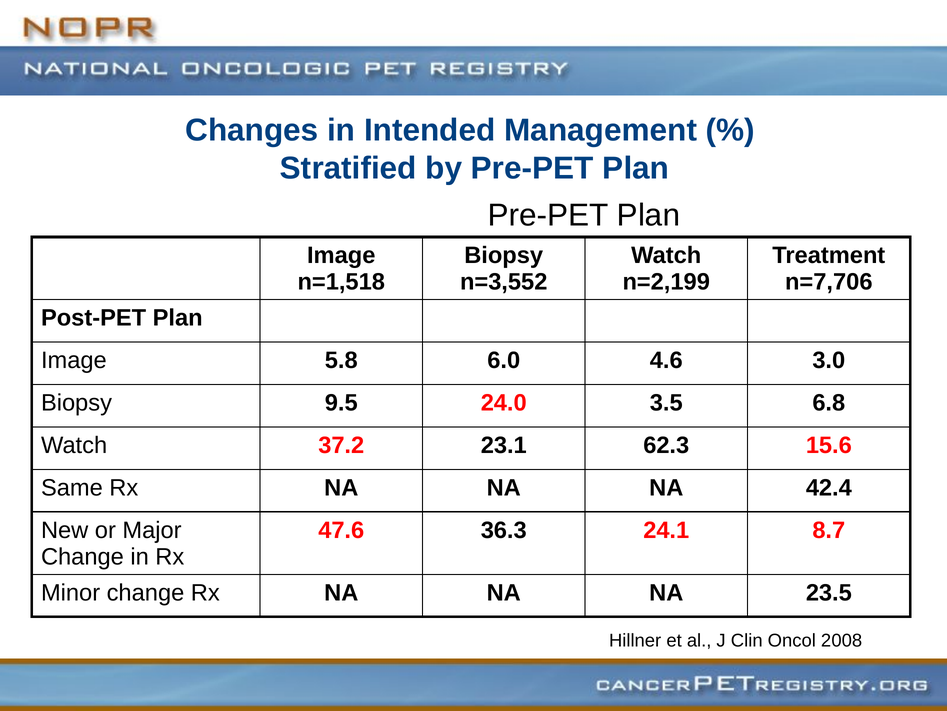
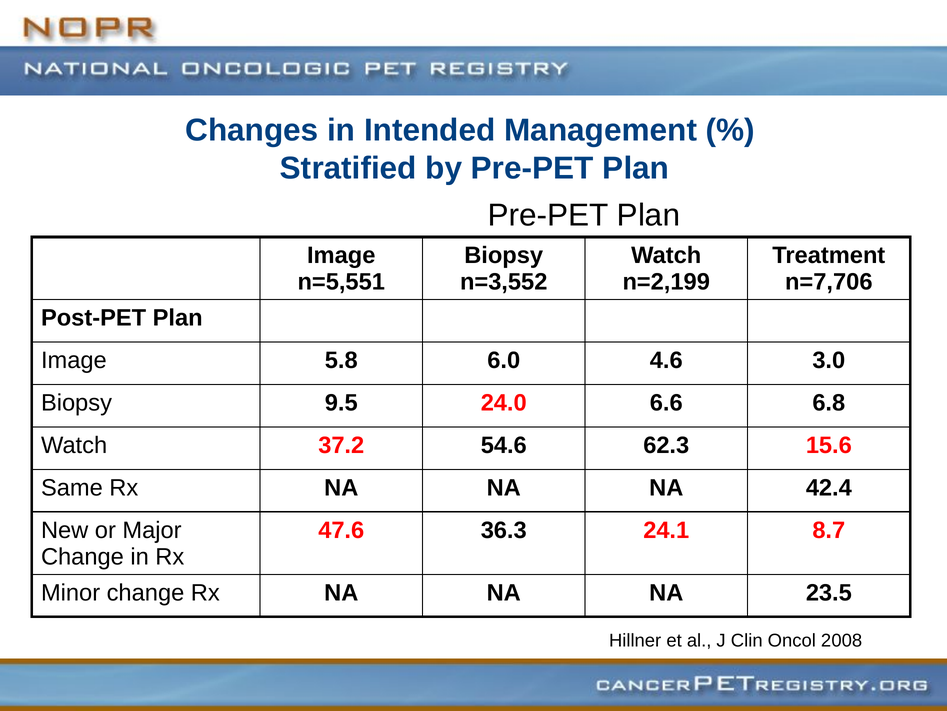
n=1,518: n=1,518 -> n=5,551 (341, 282)
3.5: 3.5 -> 6.6 (666, 402)
23.1: 23.1 -> 54.6 (504, 445)
